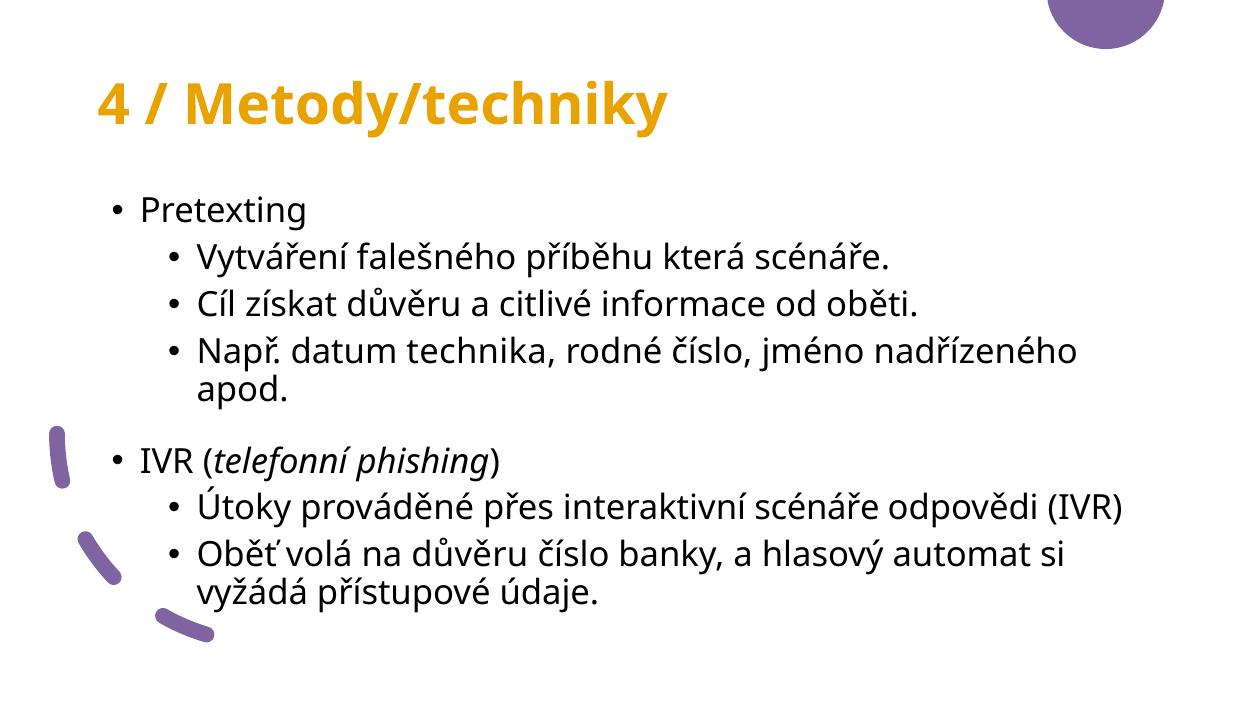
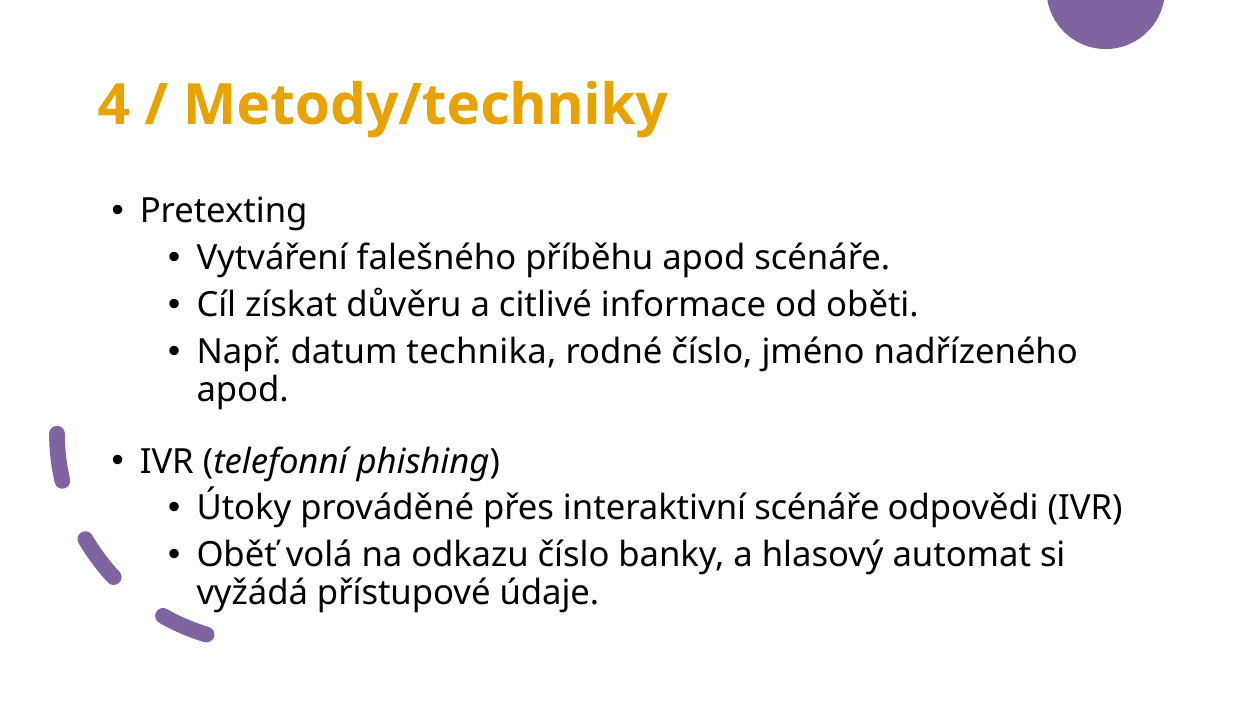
příběhu která: která -> apod (704, 258)
na důvěru: důvěru -> odkazu (470, 555)
